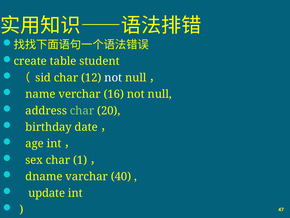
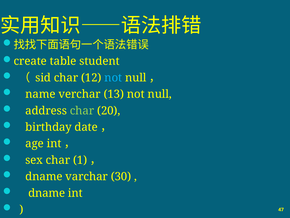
not colour: white -> light blue (113, 78)
16: 16 -> 13 (114, 94)
40: 40 -> 30 (121, 176)
update: update -> dname (47, 193)
